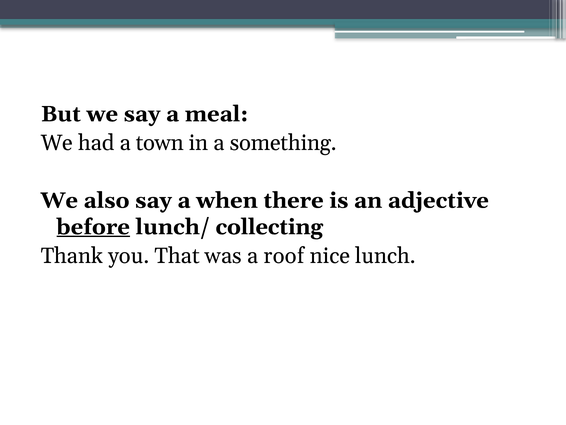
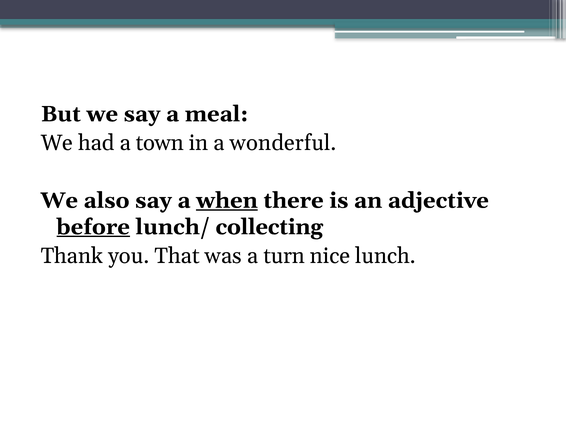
something: something -> wonderful (283, 143)
when underline: none -> present (227, 200)
roof: roof -> turn (284, 255)
